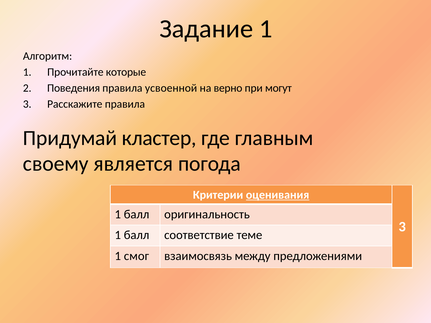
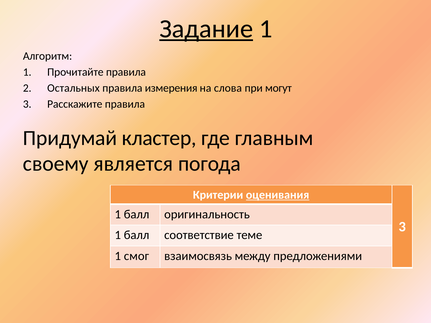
Задание underline: none -> present (206, 29)
Прочитайте которые: которые -> правила (126, 72)
Поведения: Поведения -> Остальных (73, 88)
усвоенной: усвоенной -> измерения (171, 88)
верно: верно -> слова (228, 88)
